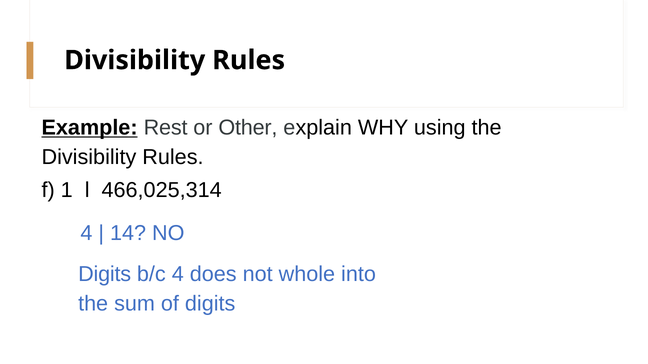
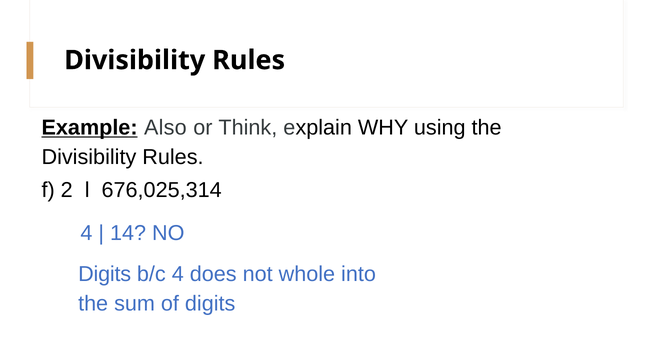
Rest: Rest -> Also (165, 128)
Other: Other -> Think (248, 128)
1: 1 -> 2 (67, 190)
466,025,314: 466,025,314 -> 676,025,314 (162, 190)
